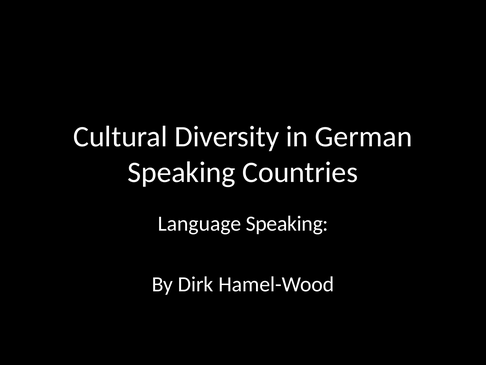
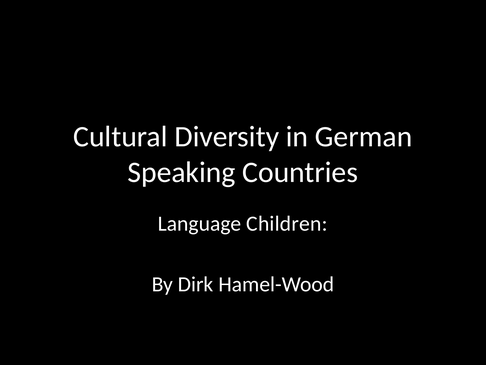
Language Speaking: Speaking -> Children (287, 223)
